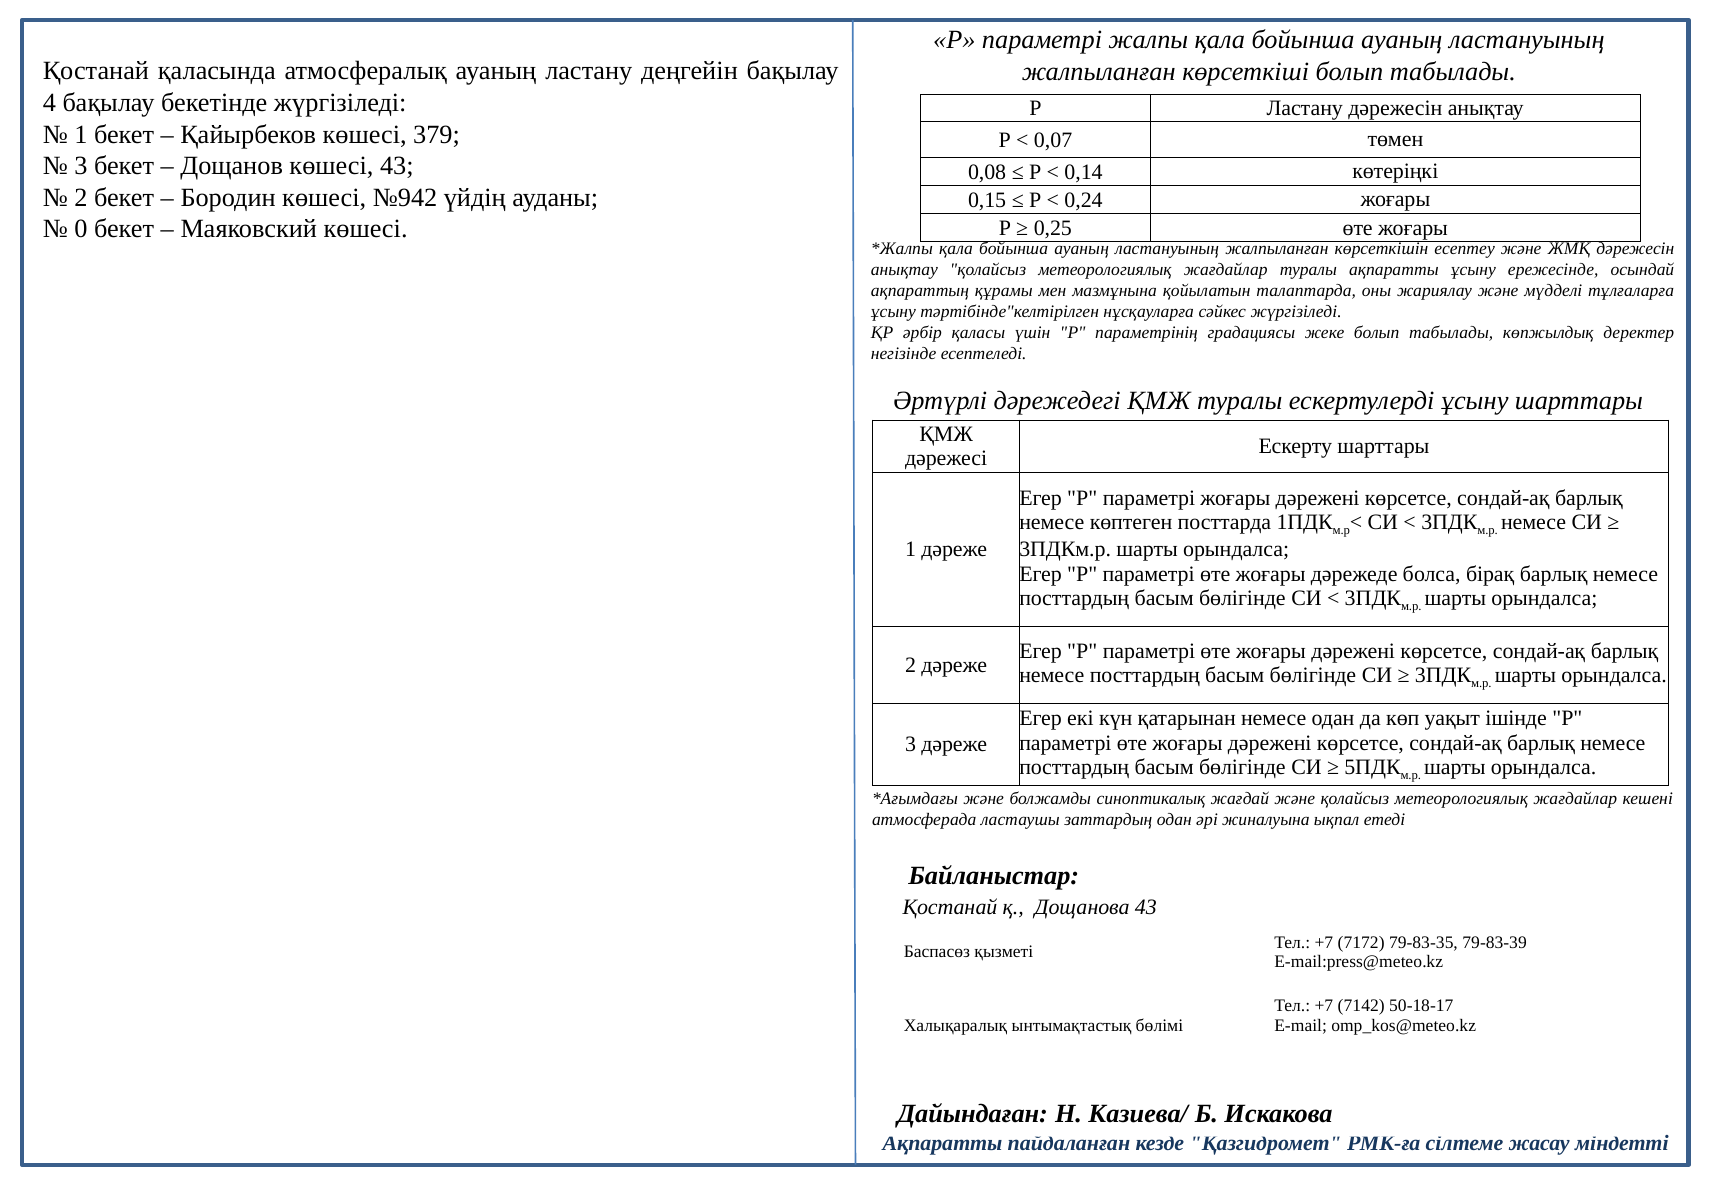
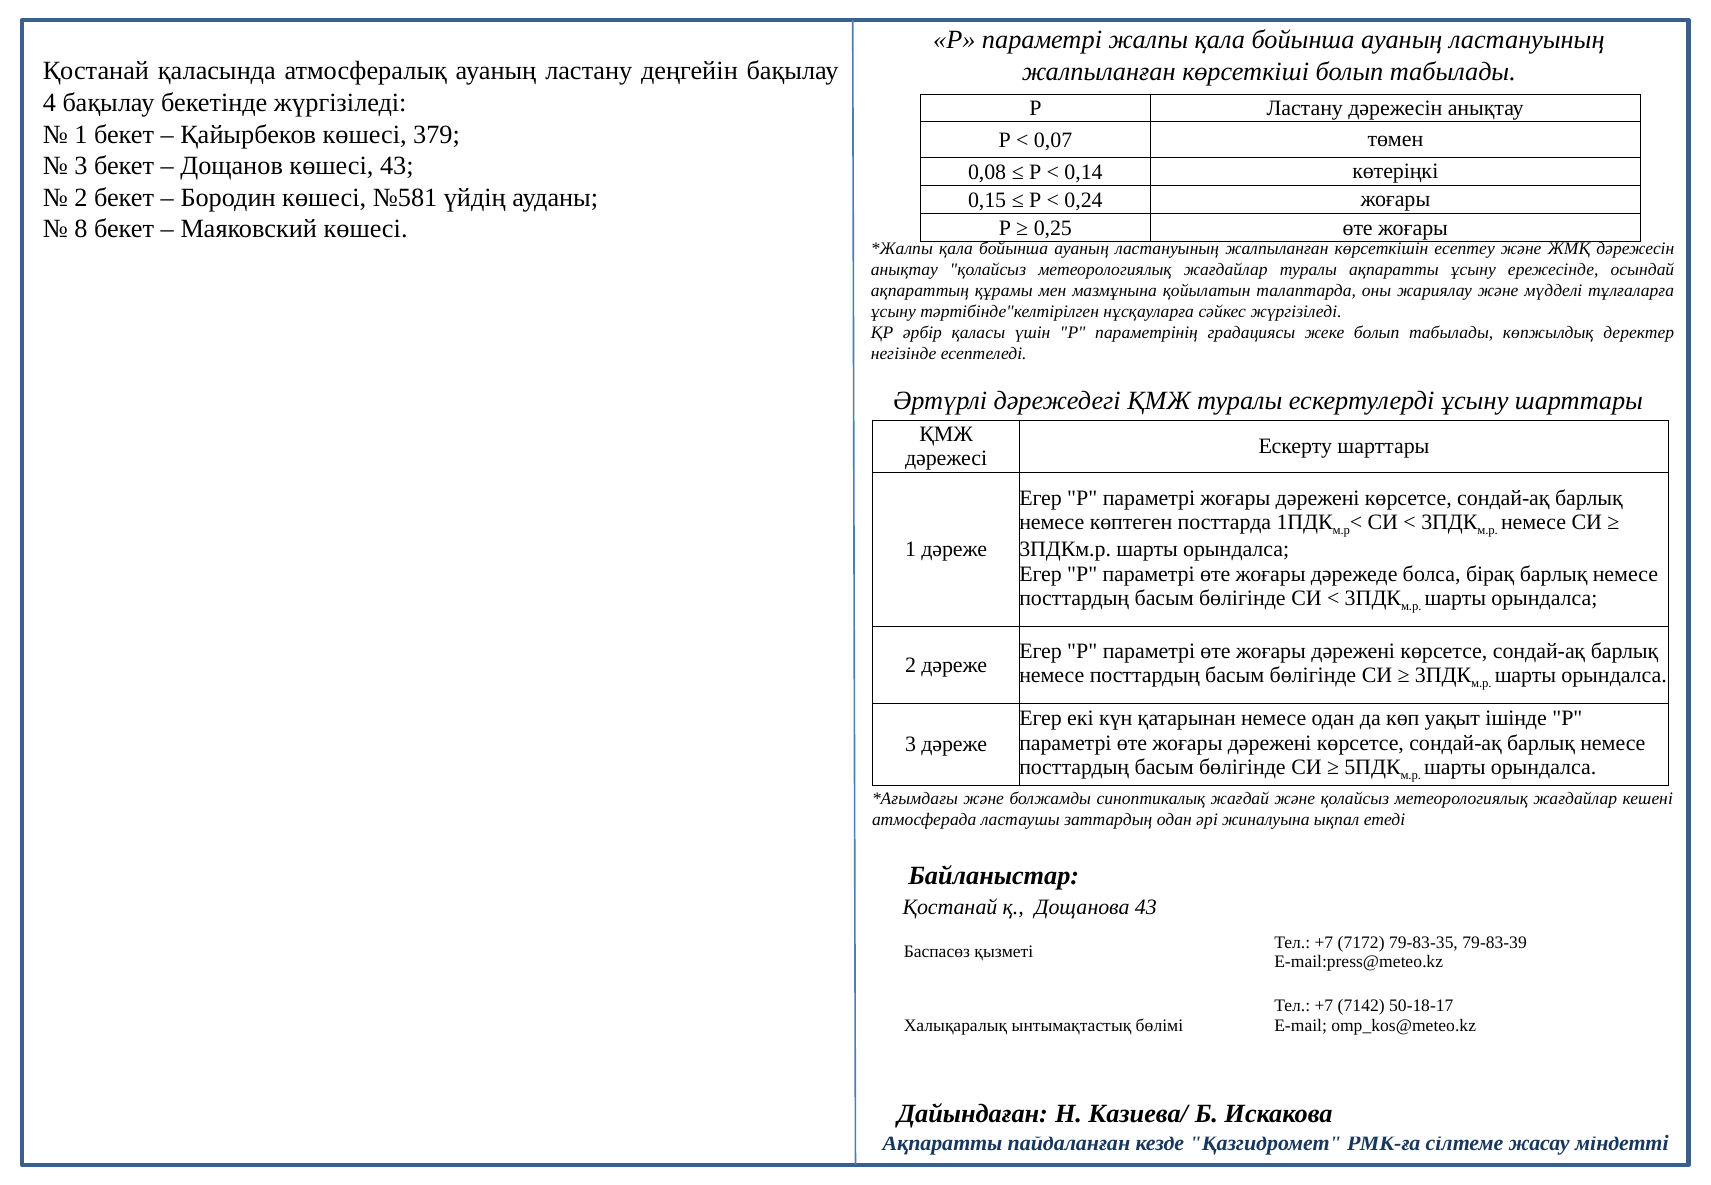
№942: №942 -> №581 (405, 198)
0: 0 -> 8 (81, 229)
